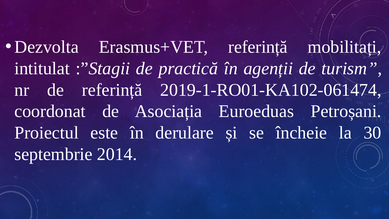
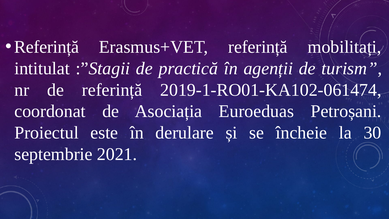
Dezvolta: Dezvolta -> Referință (47, 47)
2014: 2014 -> 2021 (117, 154)
